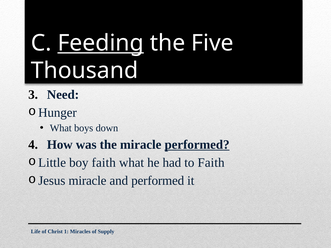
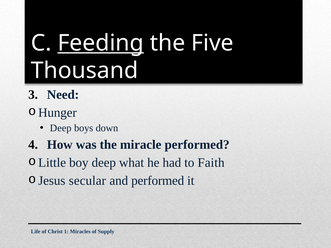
What: What -> Deep (61, 128)
performed underline: present -> none (197, 145)
boy faith: faith -> deep (104, 163)
miracle: miracle -> secular (87, 181)
